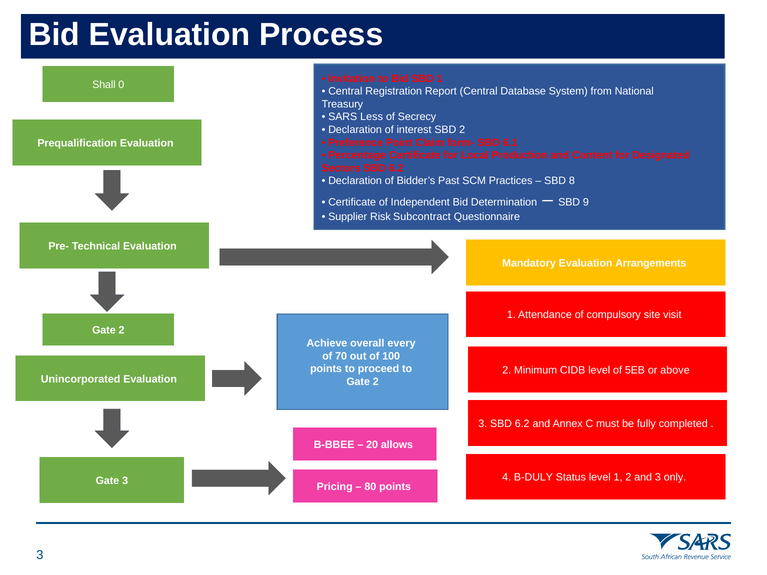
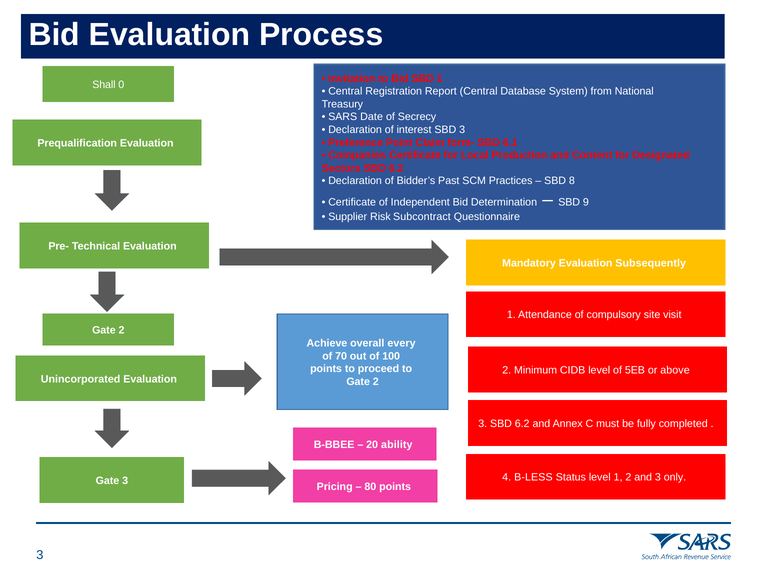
Less: Less -> Date (372, 117)
SBD 2: 2 -> 3 (462, 130)
Percentage: Percentage -> Companies (357, 155)
Arrangements: Arrangements -> Subsequently (651, 263)
allows: allows -> ability (397, 445)
B-DULY: B-DULY -> B-LESS (533, 478)
